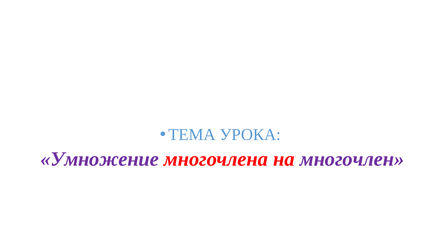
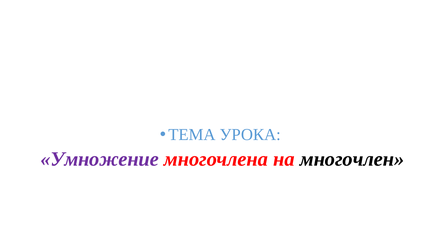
многочлен colour: purple -> black (352, 159)
